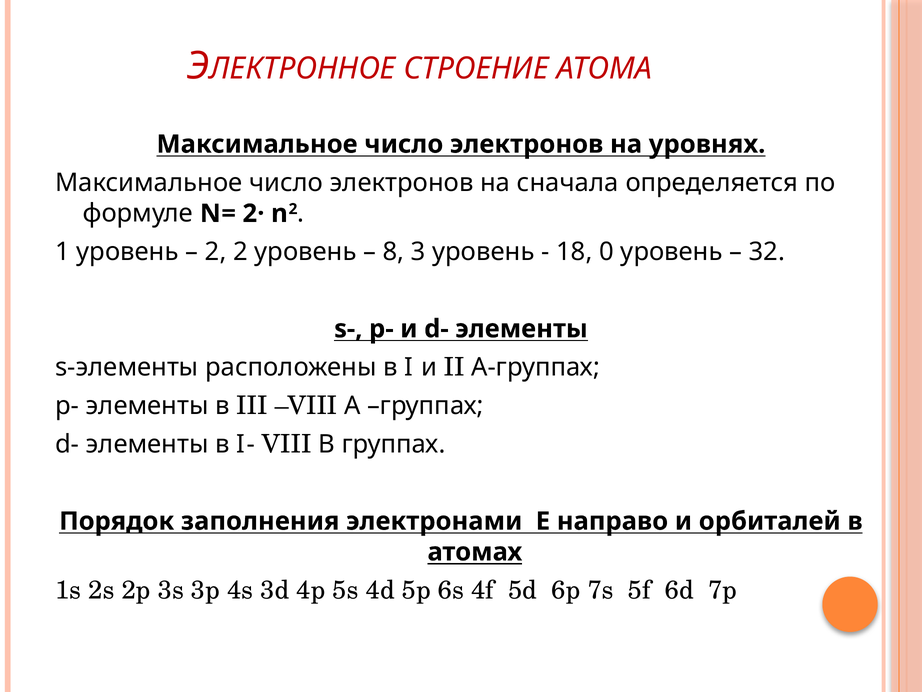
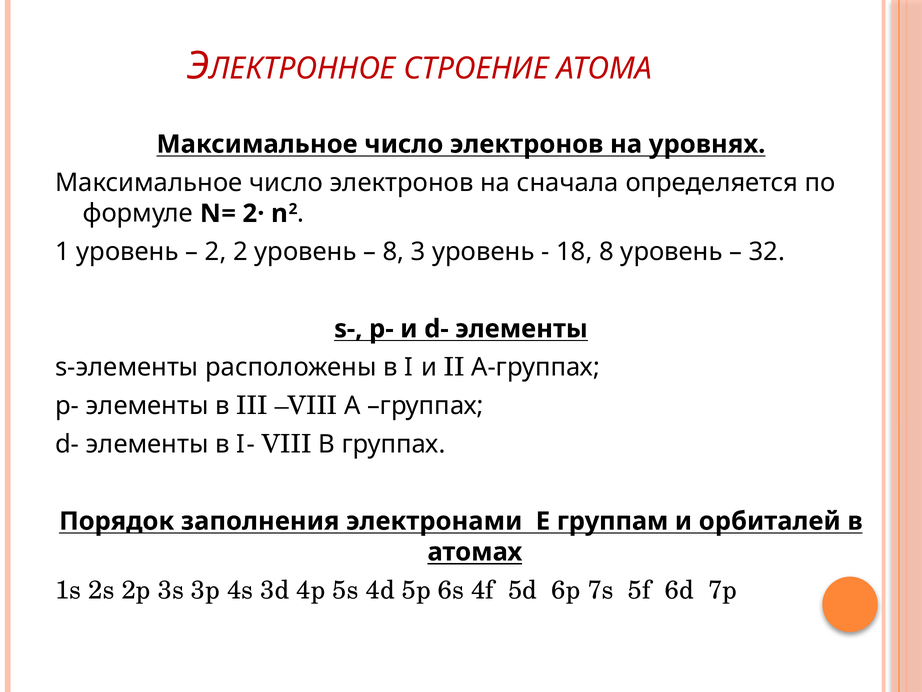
18 0: 0 -> 8 (606, 252)
направо: направо -> группам (613, 521)
